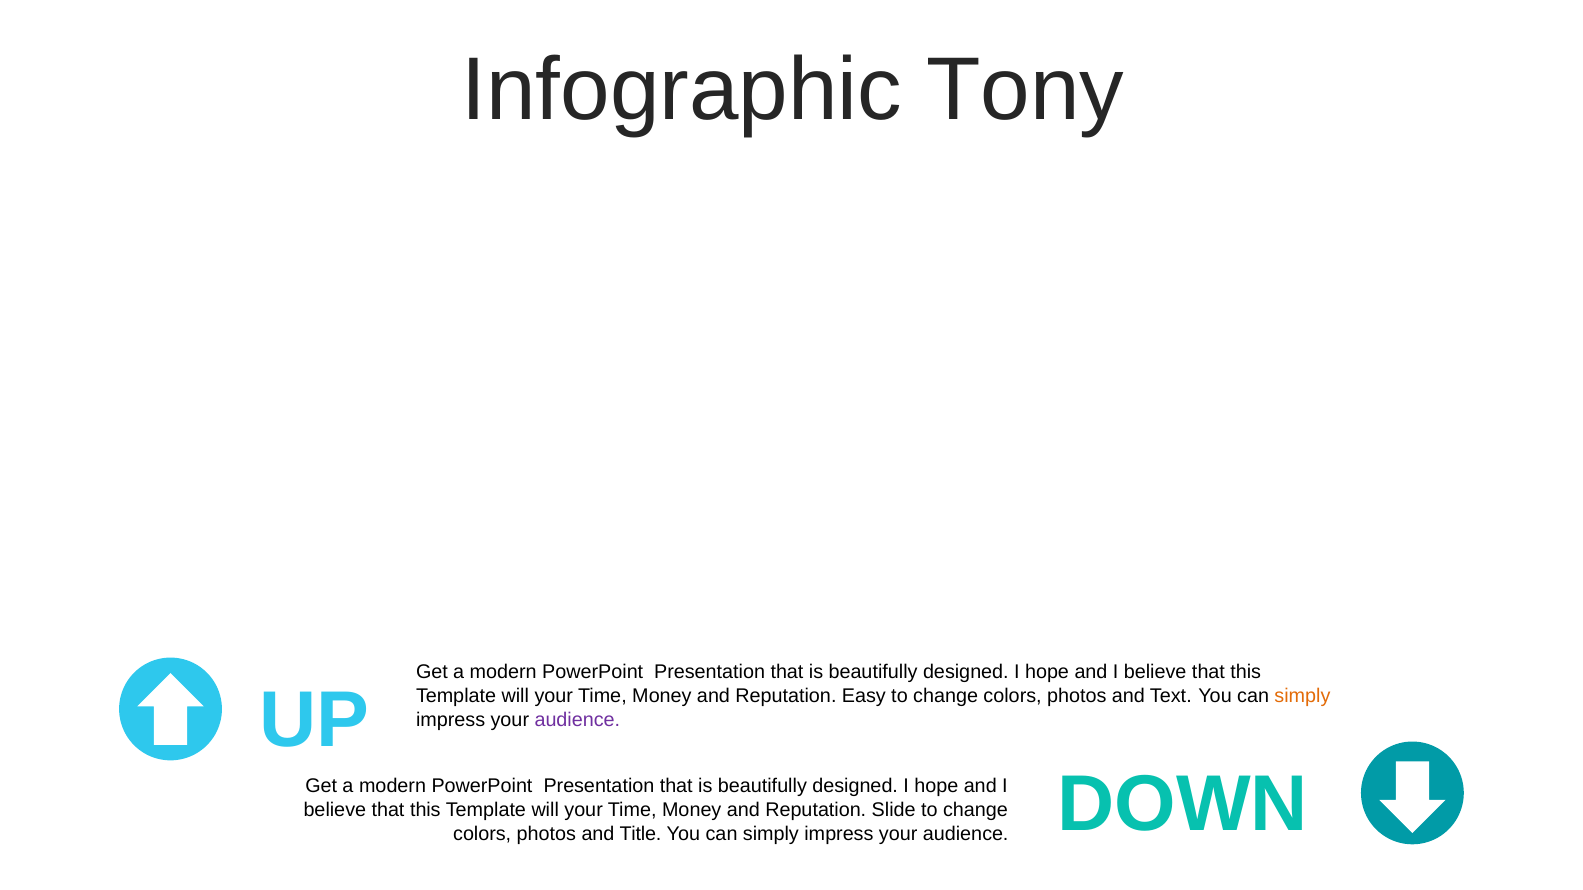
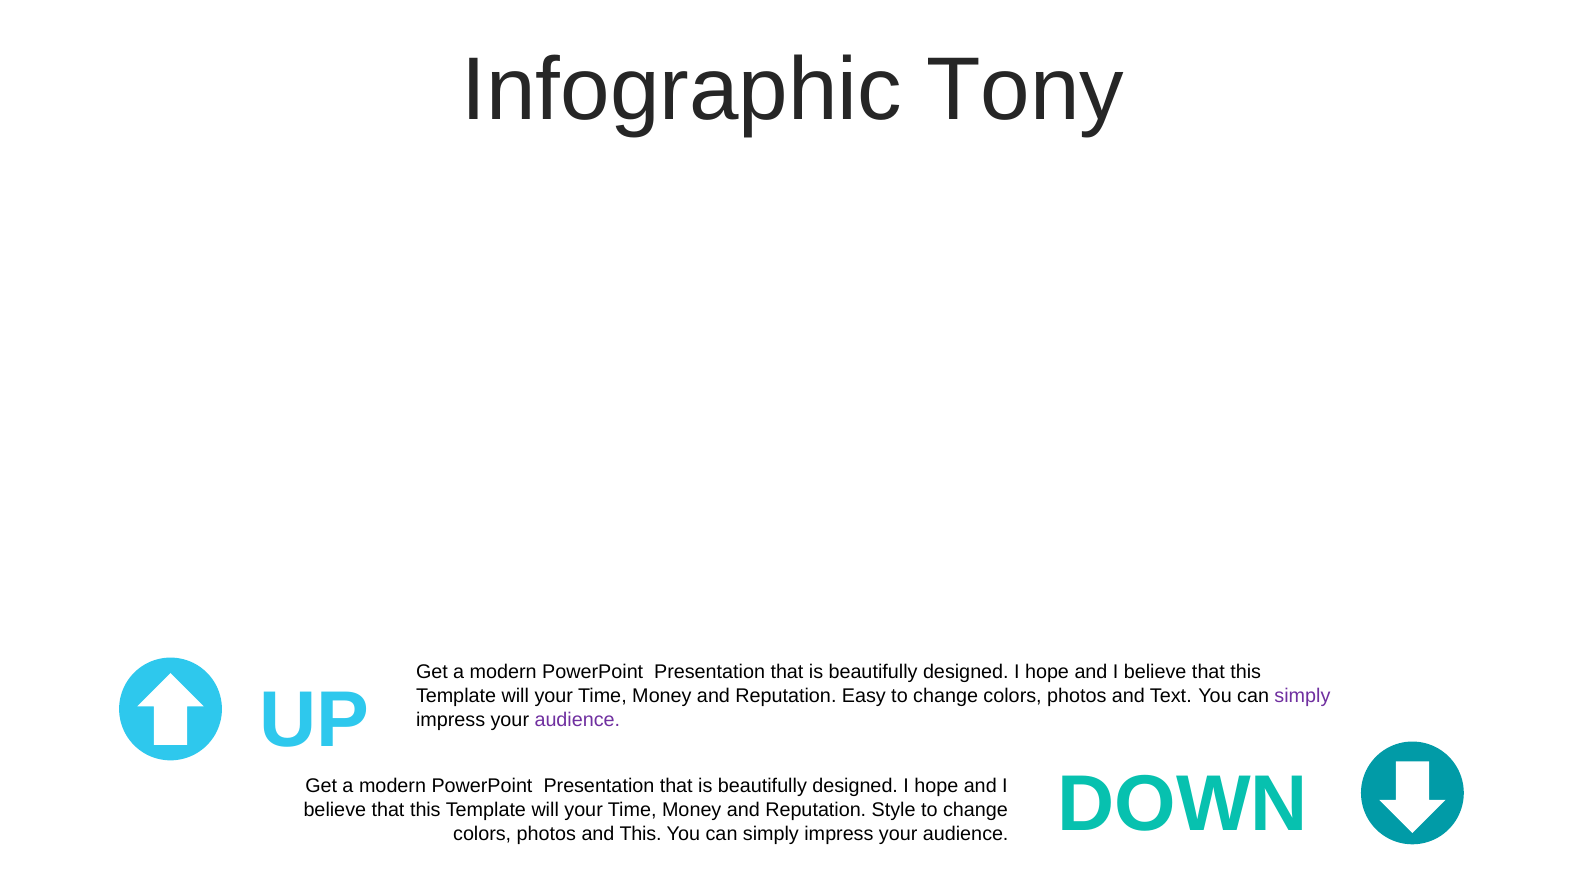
simply colour: orange -> purple (1302, 696)
Slide: Slide -> Style (894, 810)
and Title: Title -> This (641, 834)
